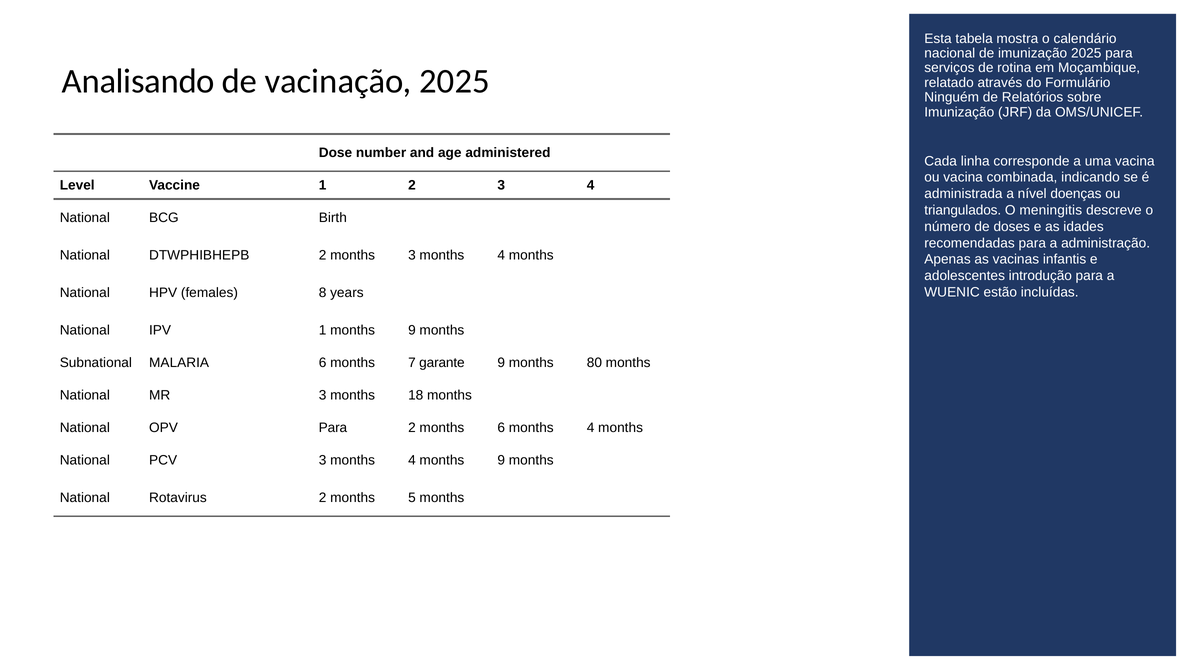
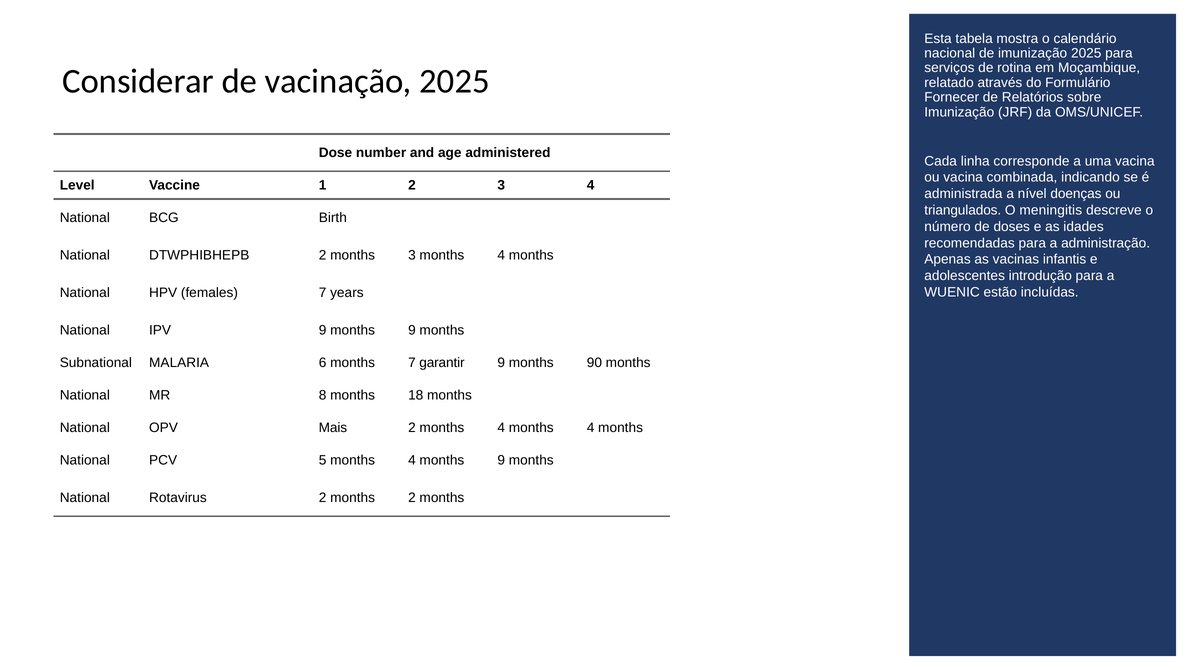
Analisando: Analisando -> Considerar (138, 81)
Ninguém: Ninguém -> Fornecer (952, 97)
females 8: 8 -> 7 (323, 293)
IPV 1: 1 -> 9 (323, 330)
garante: garante -> garantir (442, 363)
80: 80 -> 90 (594, 363)
MR 3: 3 -> 8 (323, 395)
OPV Para: Para -> Mais (333, 428)
2 months 6: 6 -> 4 (501, 428)
PCV 3: 3 -> 5 (323, 460)
months 5: 5 -> 2 (412, 498)
